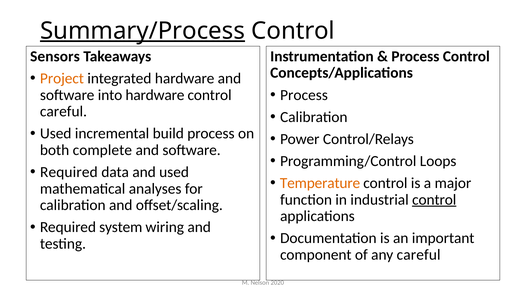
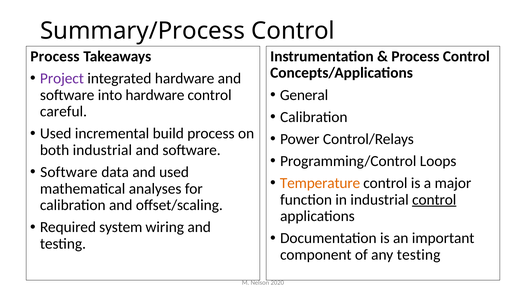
Summary/Process underline: present -> none (143, 31)
Sensors: Sensors -> Process (55, 56)
Project colour: orange -> purple (62, 78)
Process: Process -> General (304, 95)
both complete: complete -> industrial (102, 150)
Required: Required -> Software (69, 172)
any careful: careful -> testing (419, 255)
